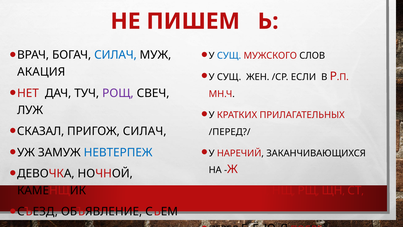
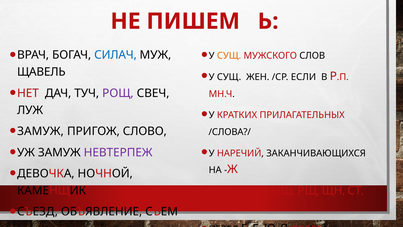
СУЩ colour: blue -> orange (229, 56)
АКАЦИЯ: АКАЦИЯ -> ЩАВЕЛЬ (41, 72)
СКАЗАЛ: СКАЗАЛ -> ЗАМУЖ (40, 131)
ПРИГОЖ СИЛАЧ: СИЛАЧ -> СЛОВО (145, 131)
/ПЕРЕД?/: /ПЕРЕД?/ -> /СЛОВА?/ (230, 132)
НЕВТЕРПЕЖ colour: blue -> purple (118, 152)
